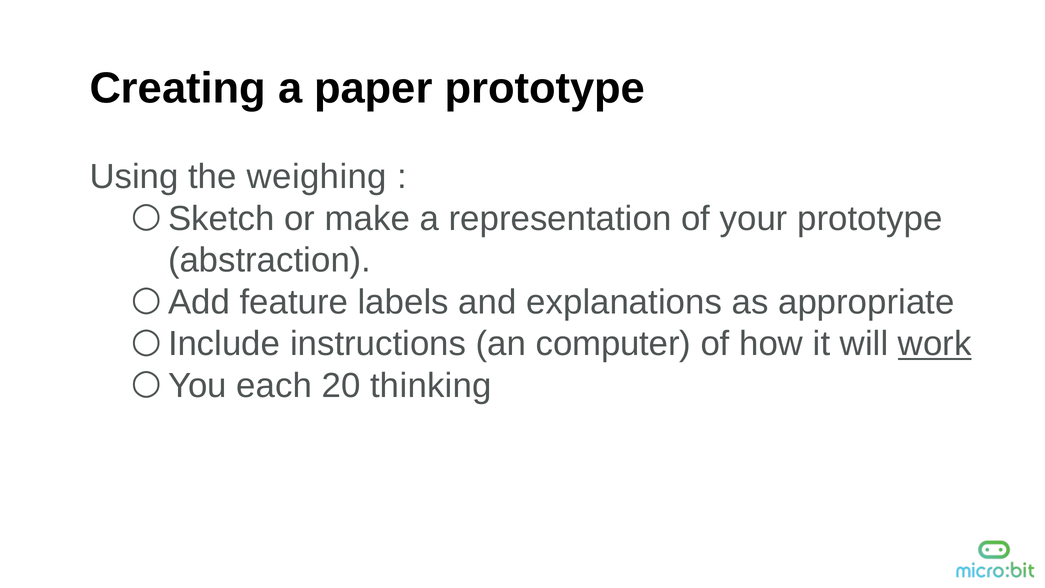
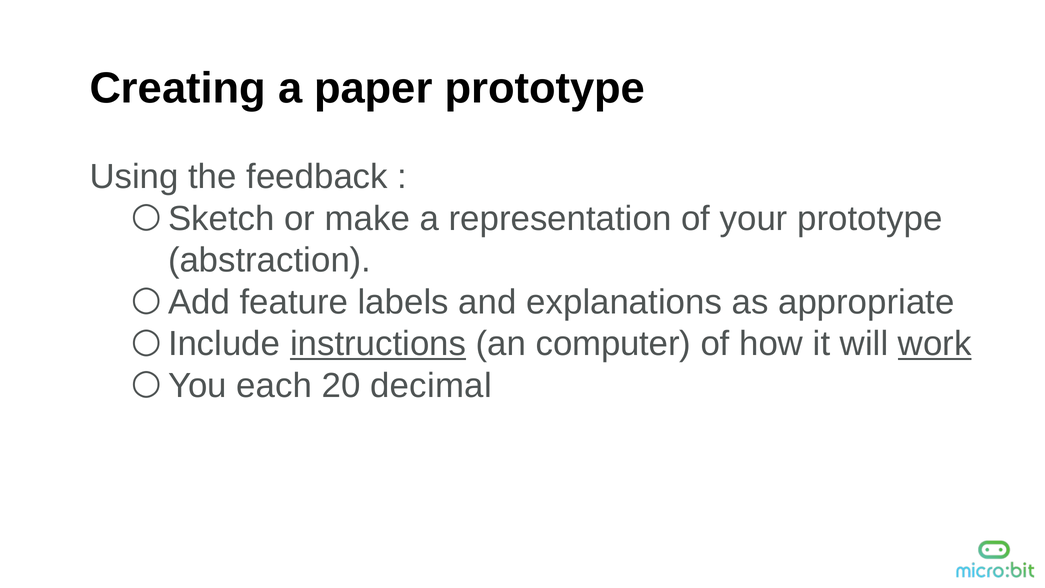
weighing: weighing -> feedback (317, 177)
instructions underline: none -> present (378, 344)
thinking: thinking -> decimal (431, 386)
